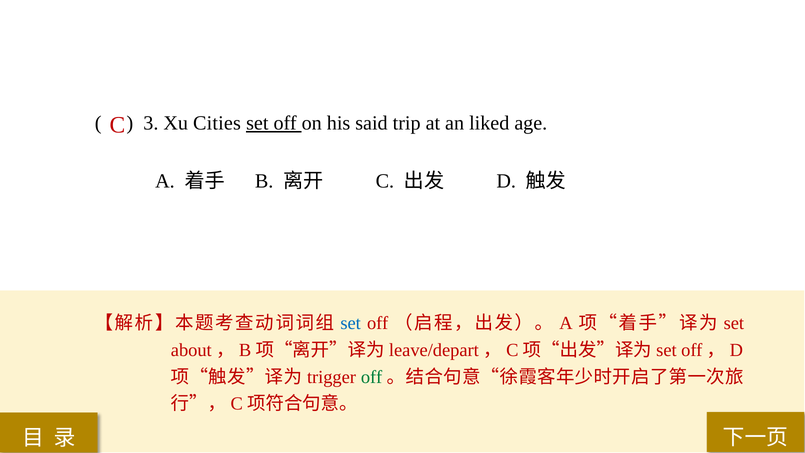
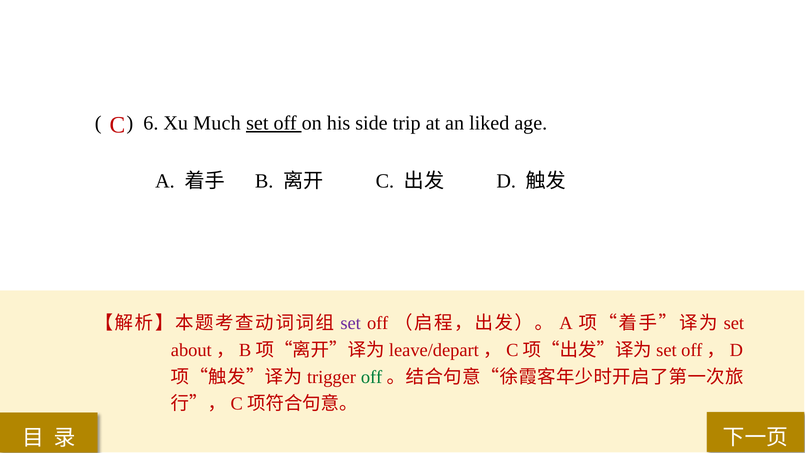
3: 3 -> 6 (151, 123)
Cities: Cities -> Much (217, 123)
said: said -> side (371, 123)
set colour: blue -> purple (351, 323)
